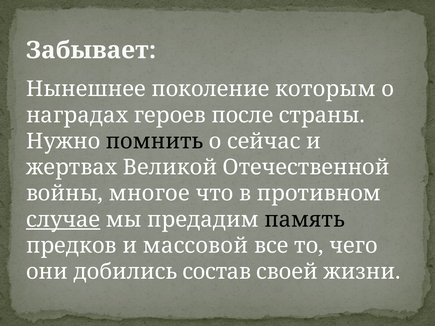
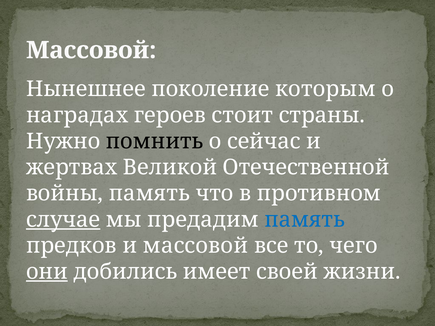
Забывает: Забывает -> Массовой (91, 50)
после: после -> стоит (242, 115)
войны многое: многое -> память (149, 194)
память colour: black -> blue (305, 220)
они underline: none -> present (47, 272)
состав: состав -> имеет (217, 272)
